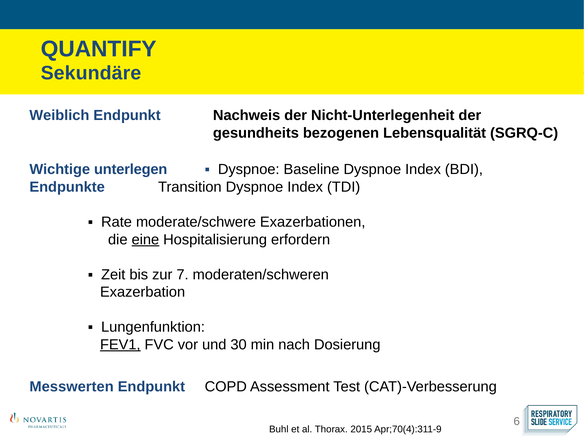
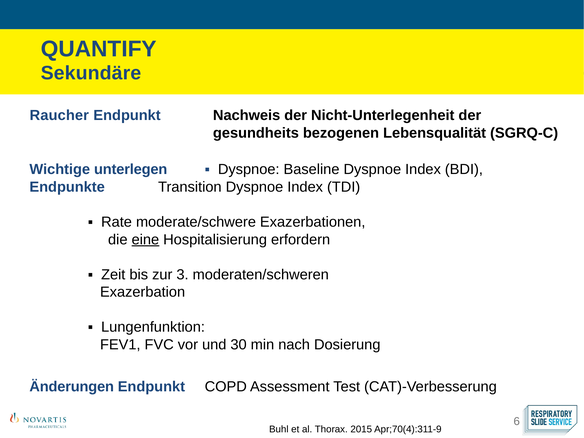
Weiblich: Weiblich -> Raucher (59, 115)
7: 7 -> 3 (183, 275)
FEV1 underline: present -> none (120, 345)
Messwerten: Messwerten -> Änderungen (72, 387)
